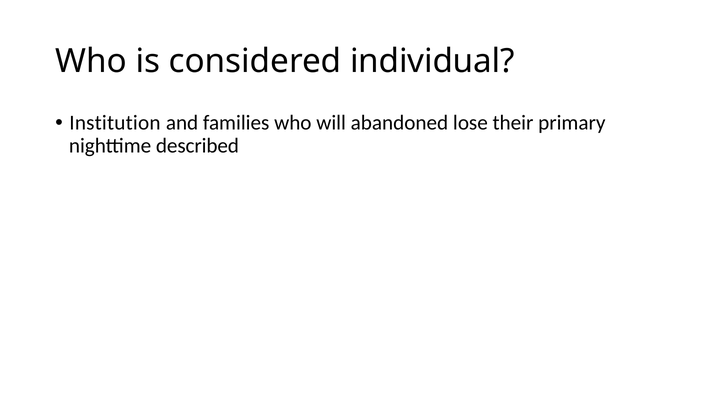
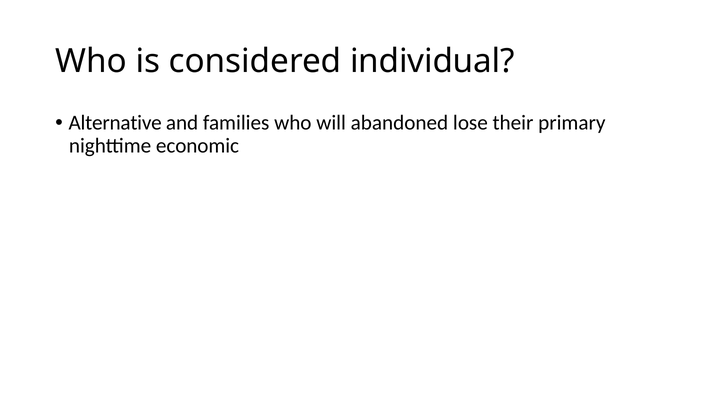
Institution: Institution -> Alternative (115, 123)
described: described -> economic (197, 146)
